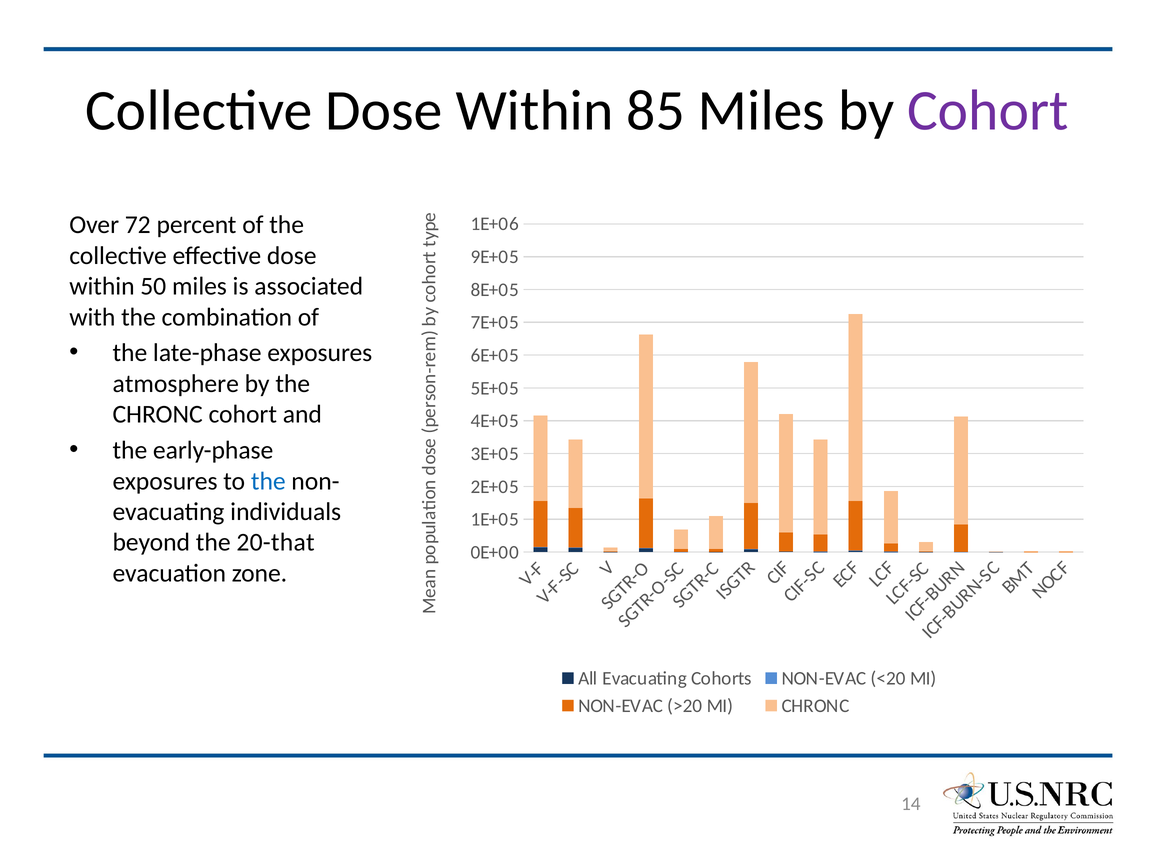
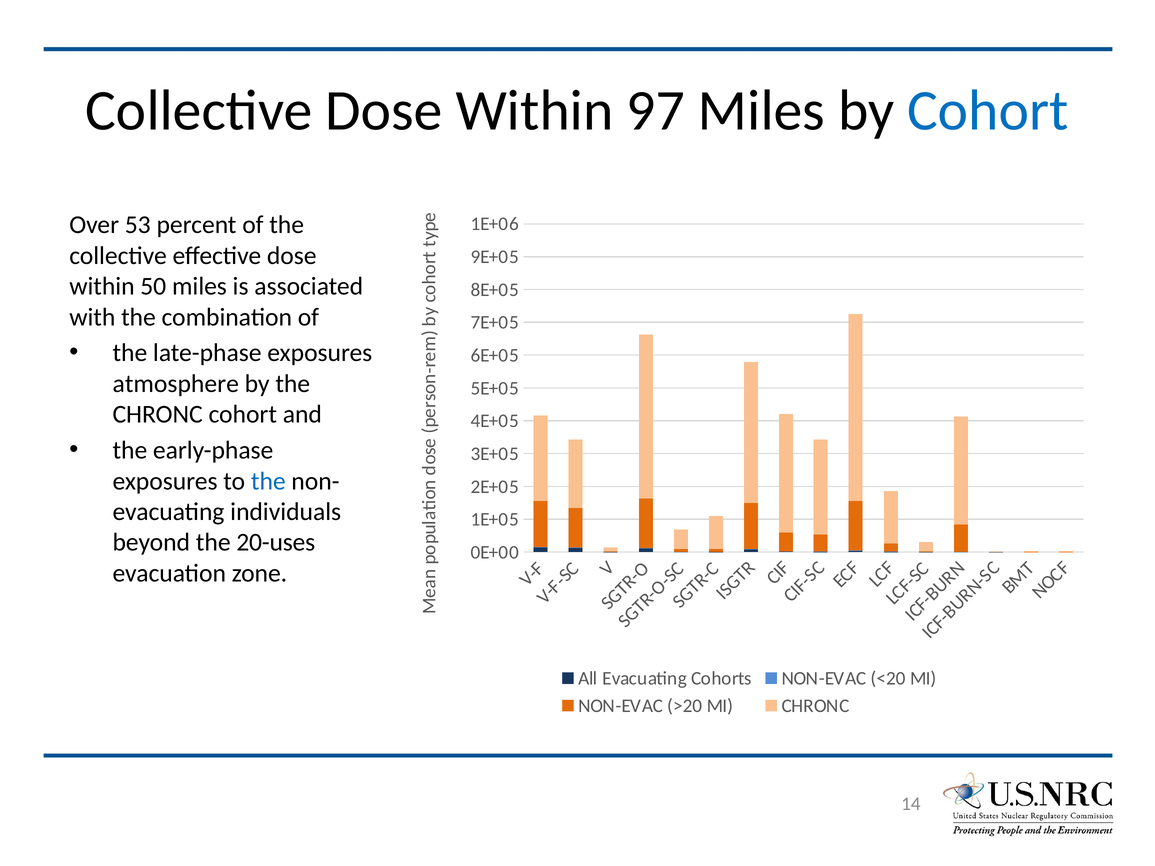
85: 85 -> 97 (656, 111)
Cohort colour: purple -> blue (988, 111)
72: 72 -> 53 (138, 225)
20-that: 20-that -> 20-uses (276, 543)
